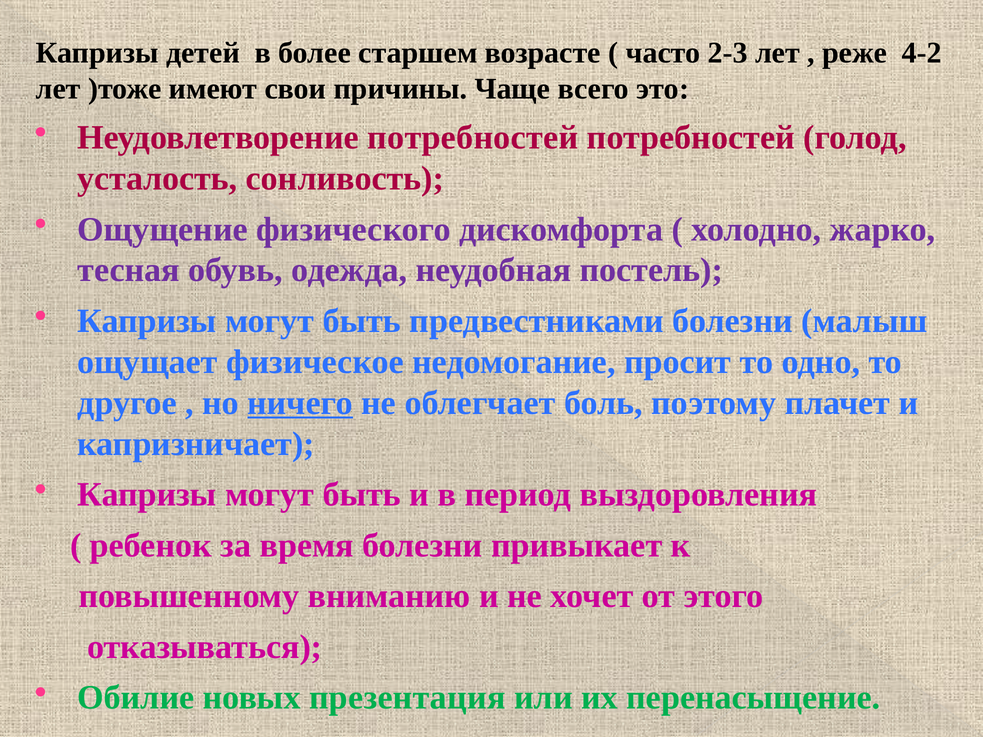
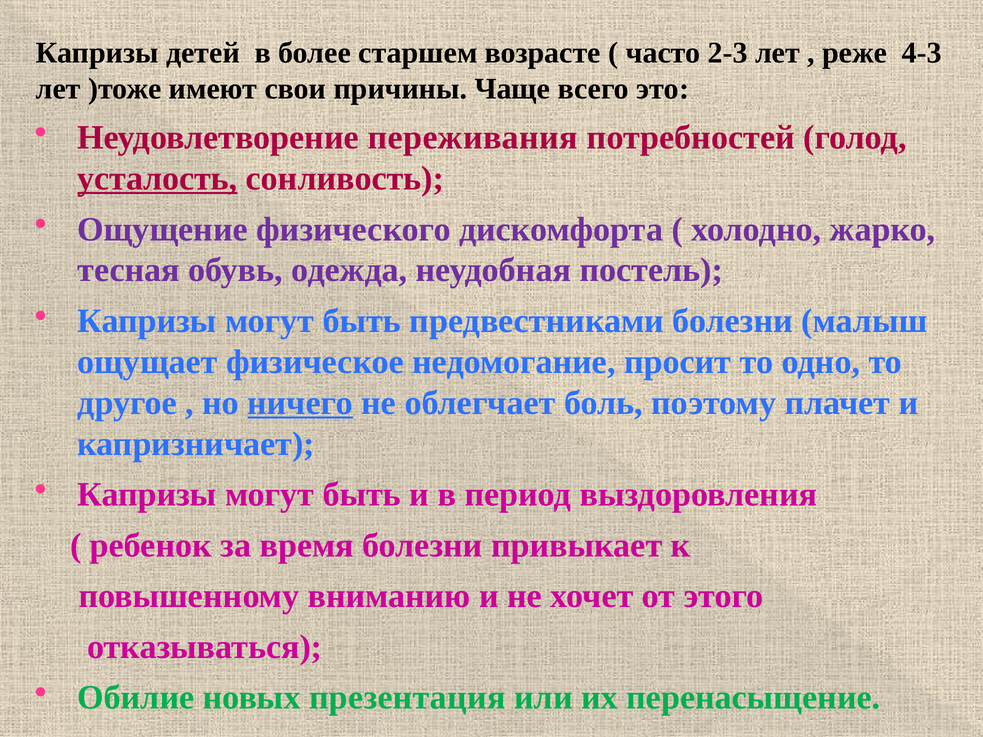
4-2: 4-2 -> 4-3 (922, 53)
Неудовлетворение потребностей: потребностей -> переживания (473, 138)
усталость underline: none -> present (157, 179)
